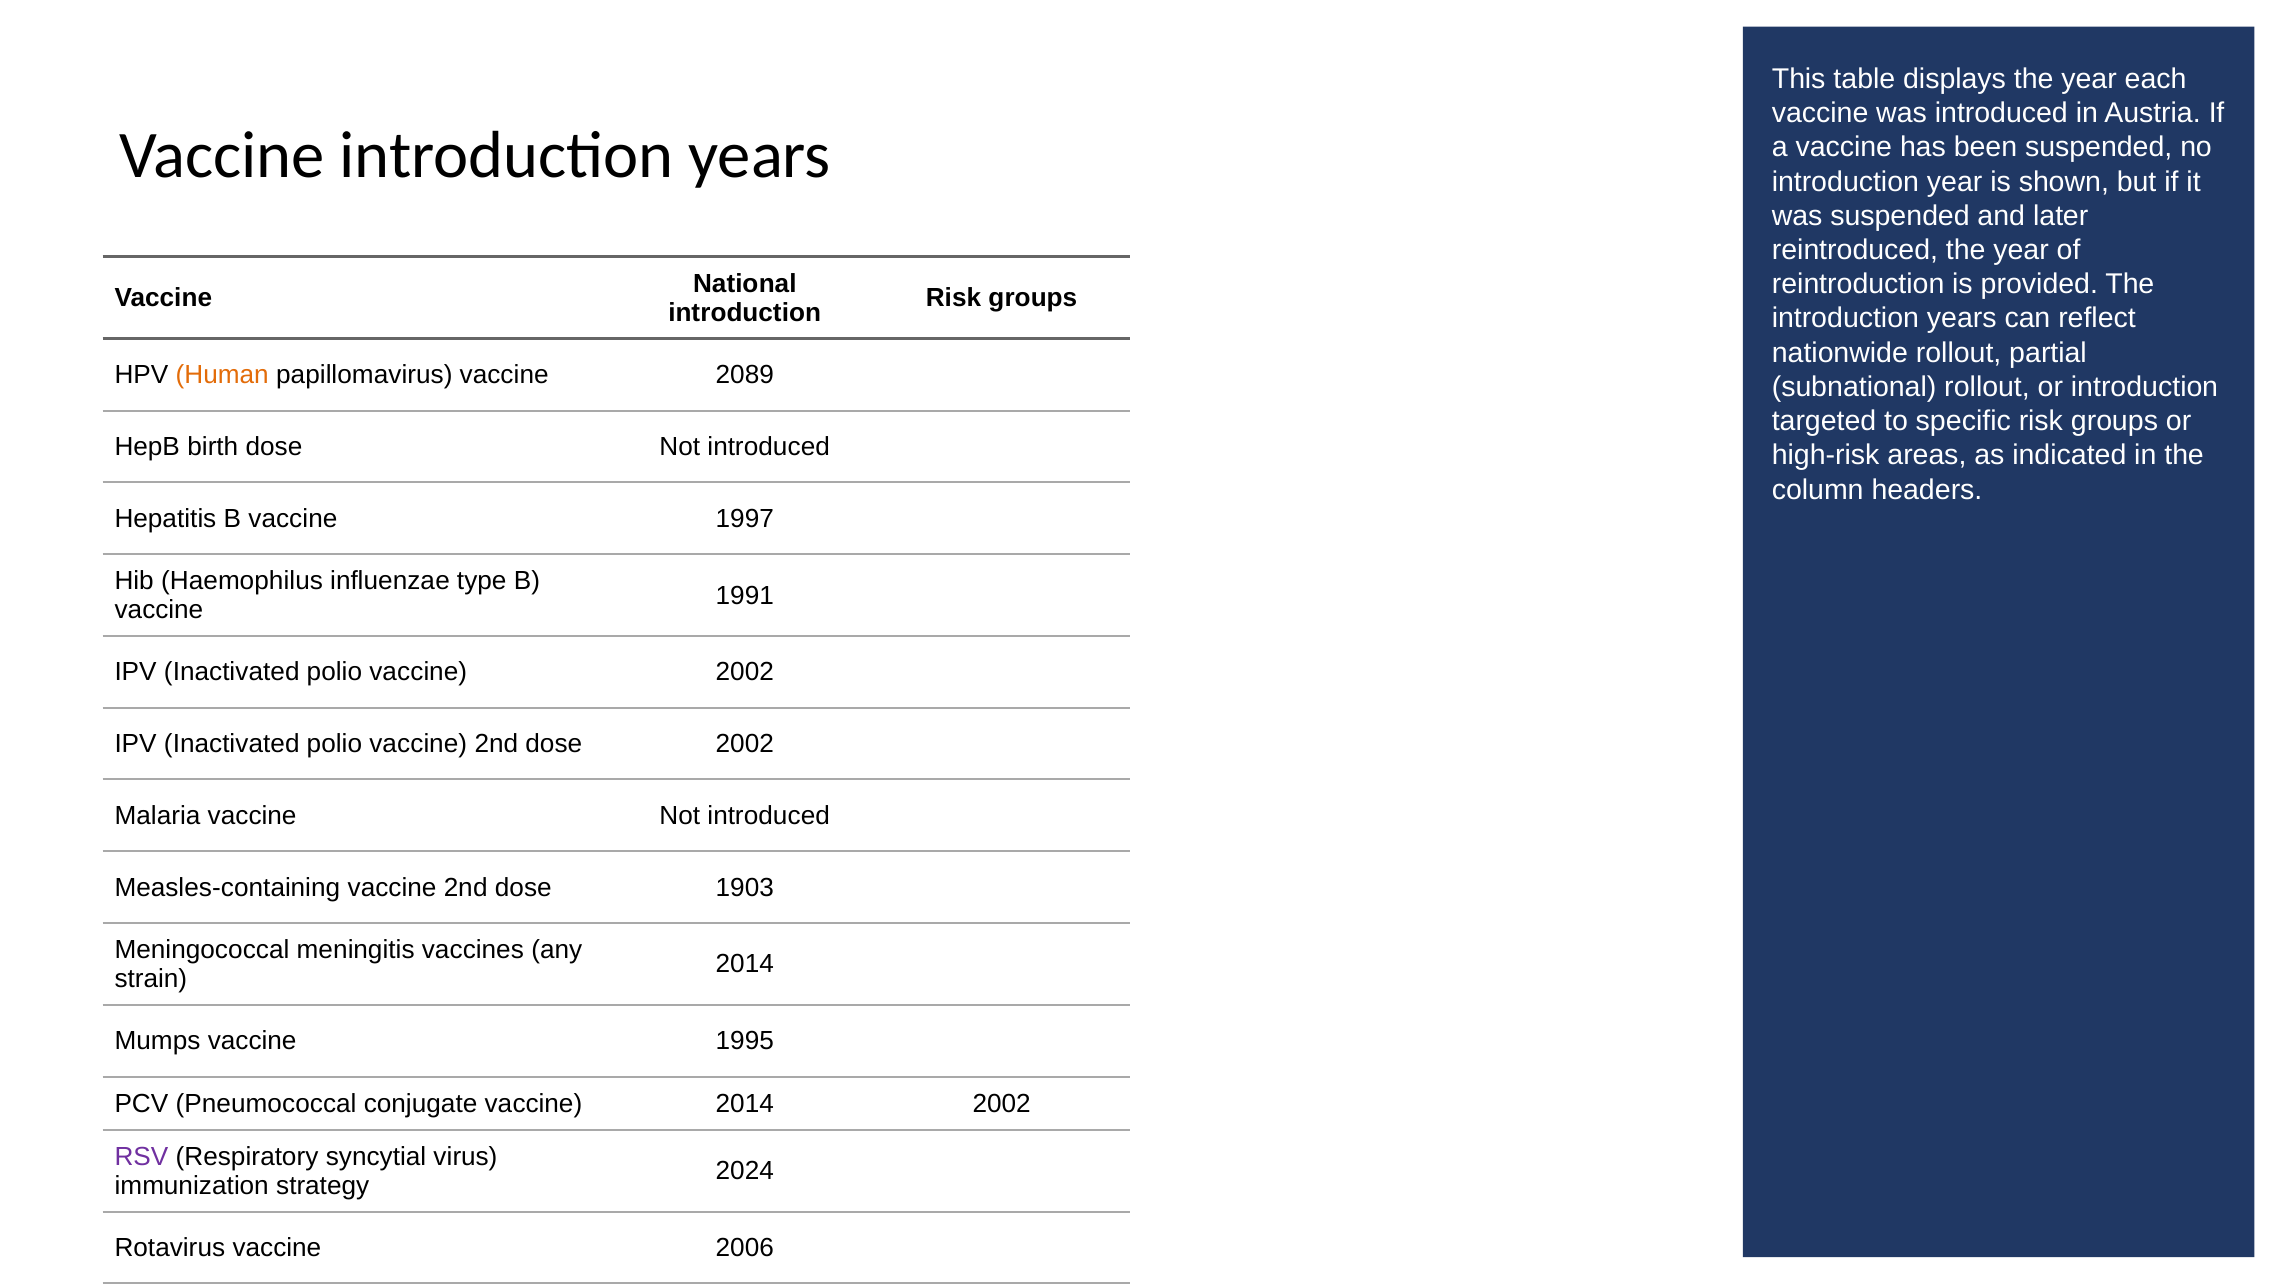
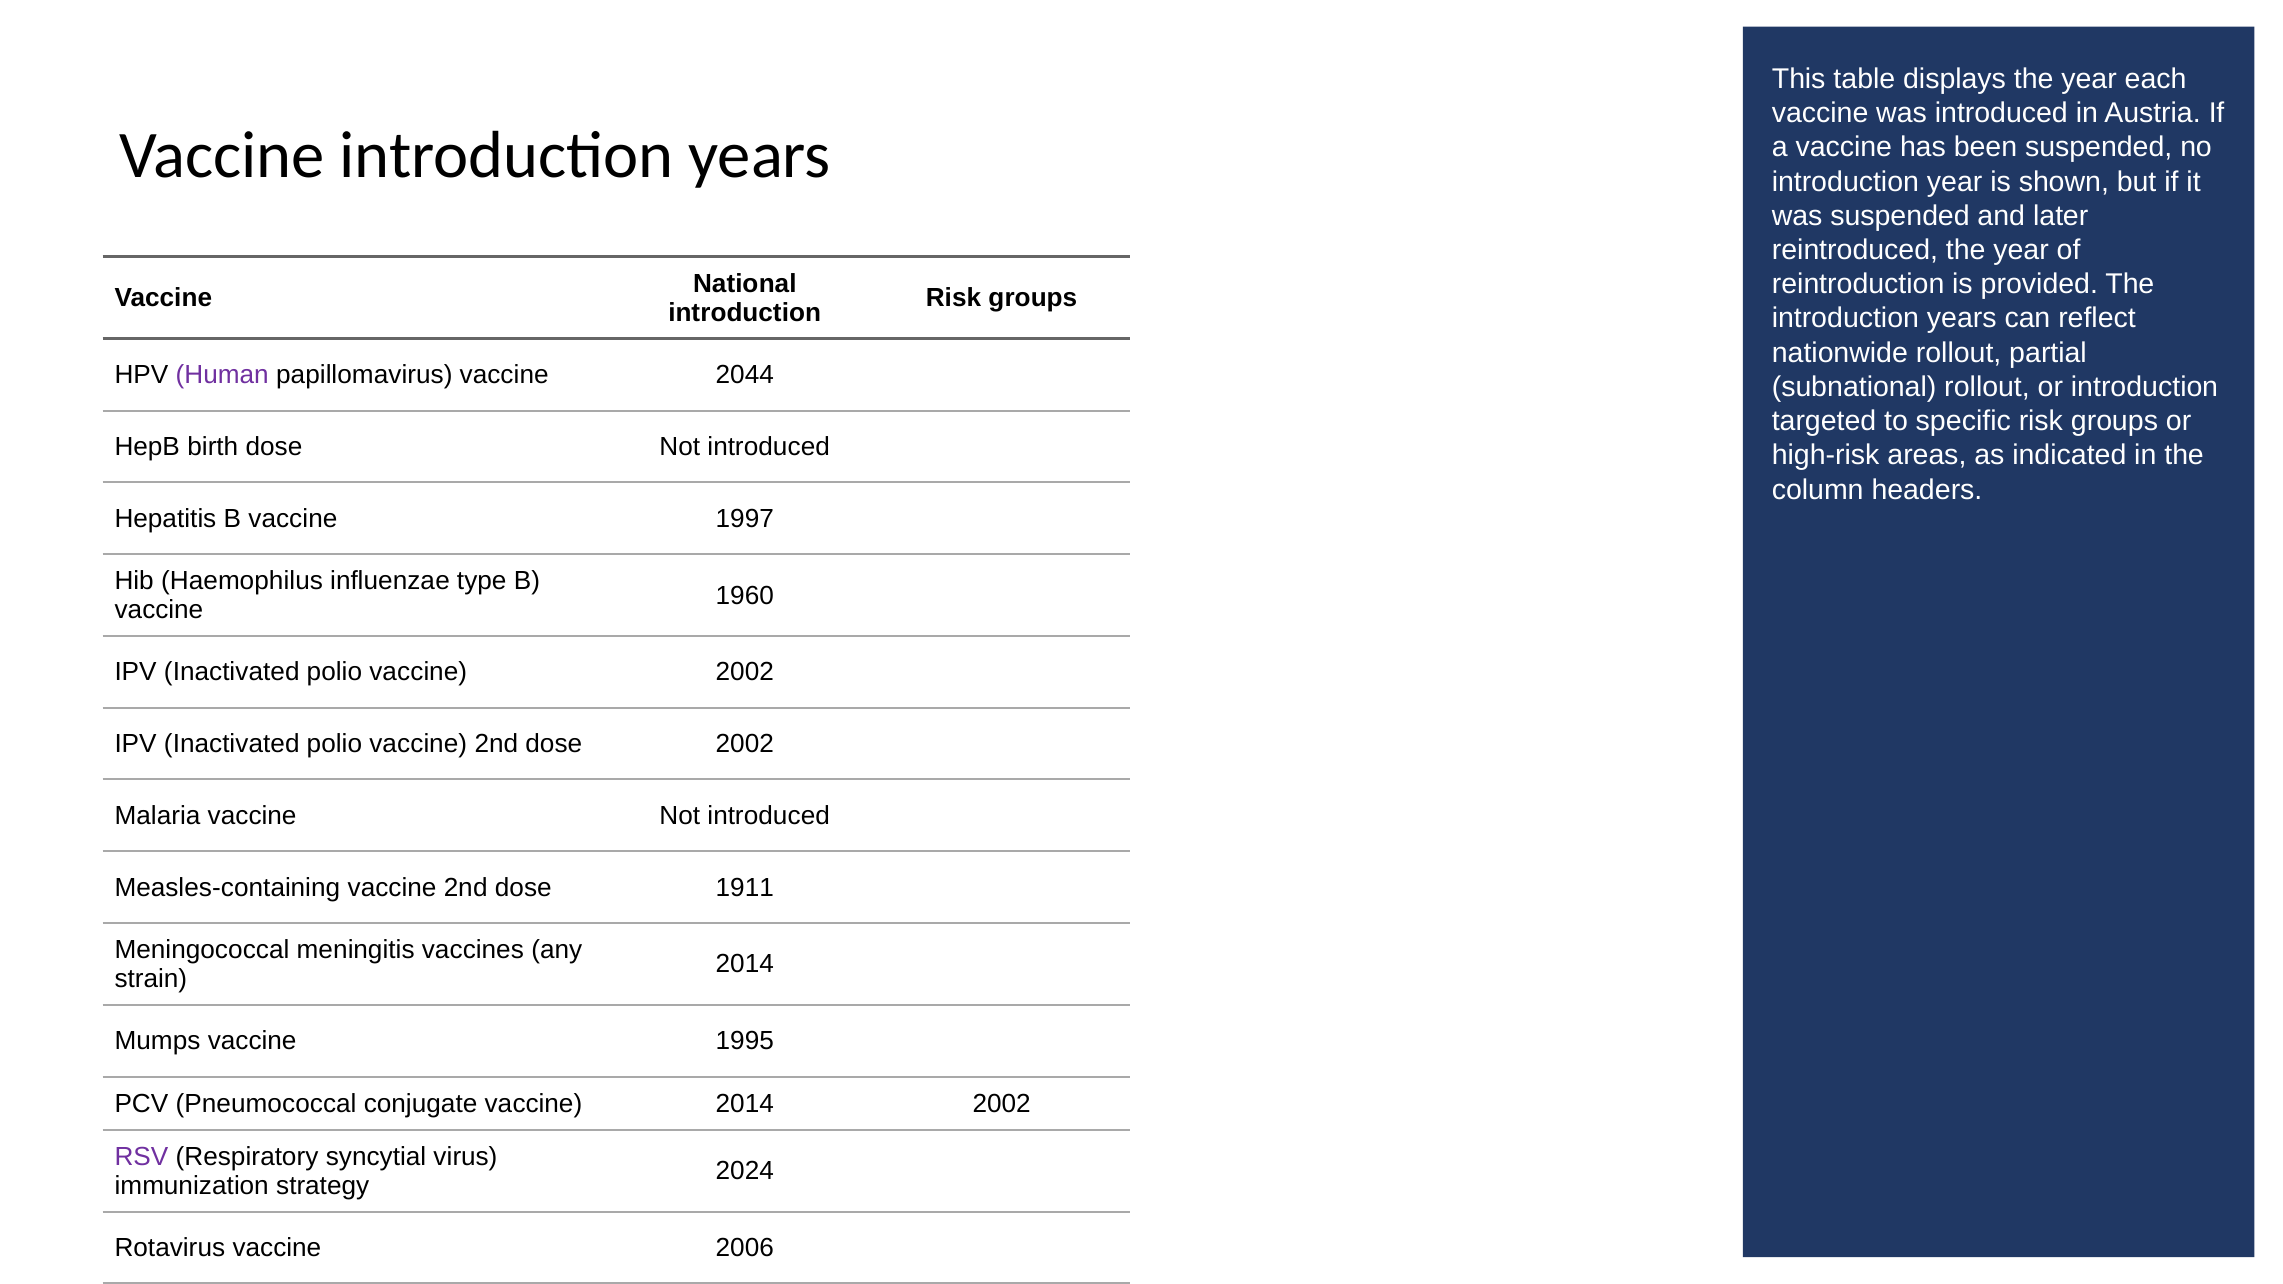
Human colour: orange -> purple (222, 375)
2089: 2089 -> 2044 (745, 375)
1991: 1991 -> 1960 (745, 596)
1903: 1903 -> 1911 (745, 888)
